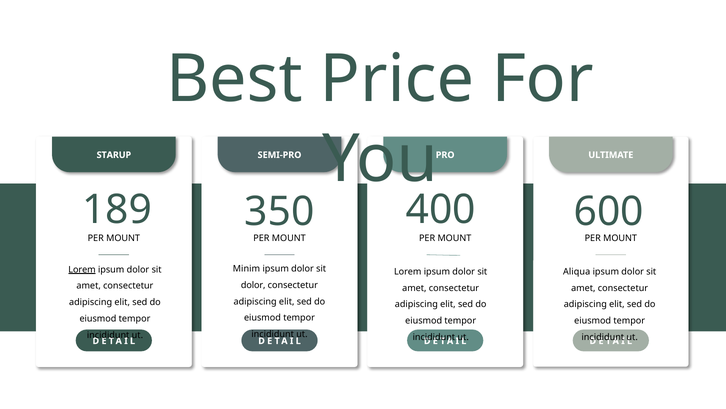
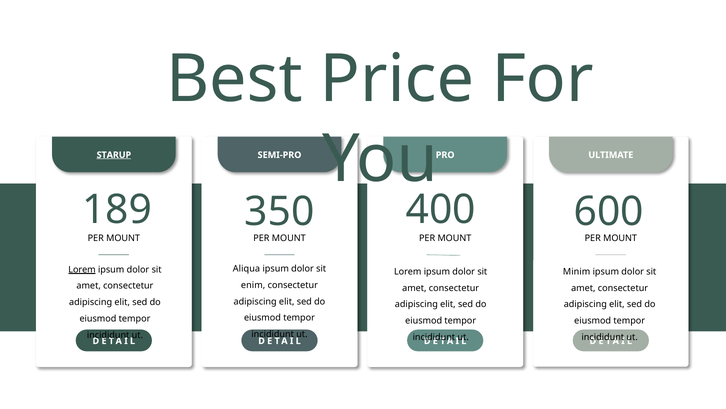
STARUP underline: none -> present (114, 155)
Minim: Minim -> Aliqua (246, 268)
Aliqua: Aliqua -> Minim (577, 271)
dolor: dolor -> enim (253, 285)
